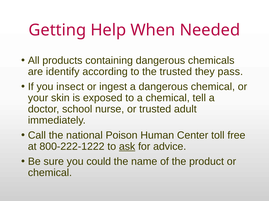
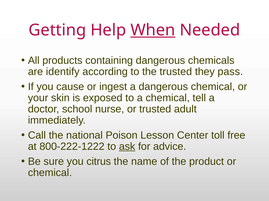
When underline: none -> present (153, 30)
insect: insect -> cause (70, 87)
Human: Human -> Lesson (157, 136)
could: could -> citrus (99, 162)
